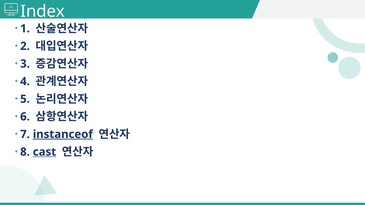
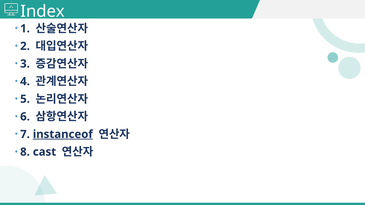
cast underline: present -> none (45, 152)
